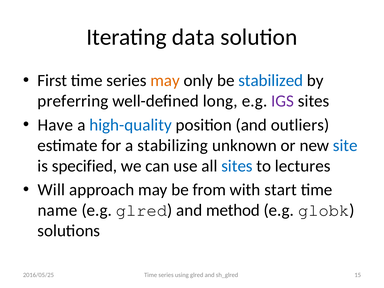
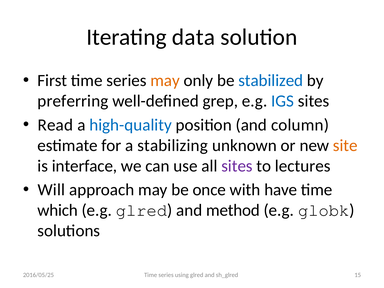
long: long -> grep (220, 101)
IGS colour: purple -> blue (283, 101)
Have: Have -> Read (55, 125)
outliers: outliers -> column (300, 125)
site colour: blue -> orange (345, 145)
specified: specified -> interface (85, 166)
sites colour: blue -> purple (237, 166)
from: from -> once (209, 190)
start: start -> have (281, 190)
name: name -> which (58, 210)
